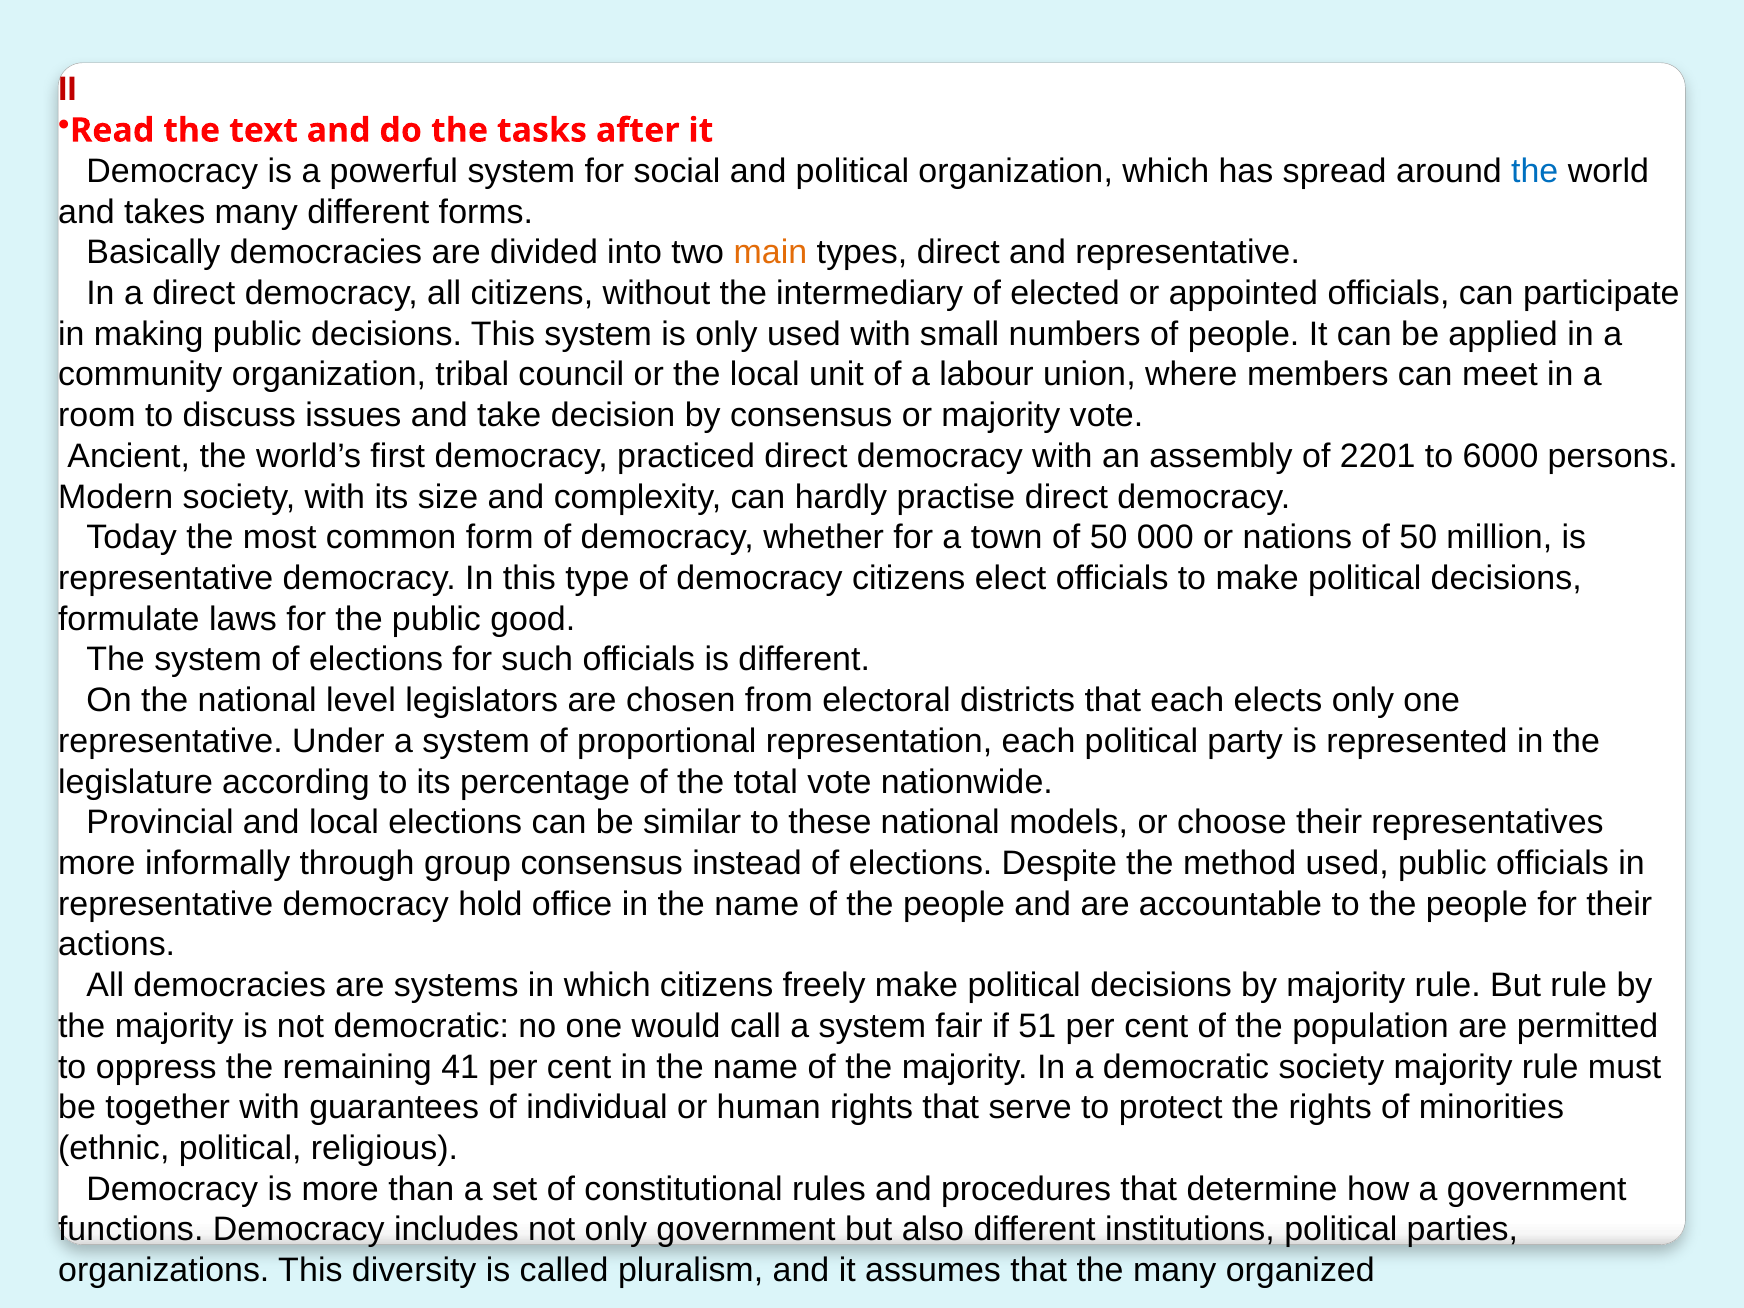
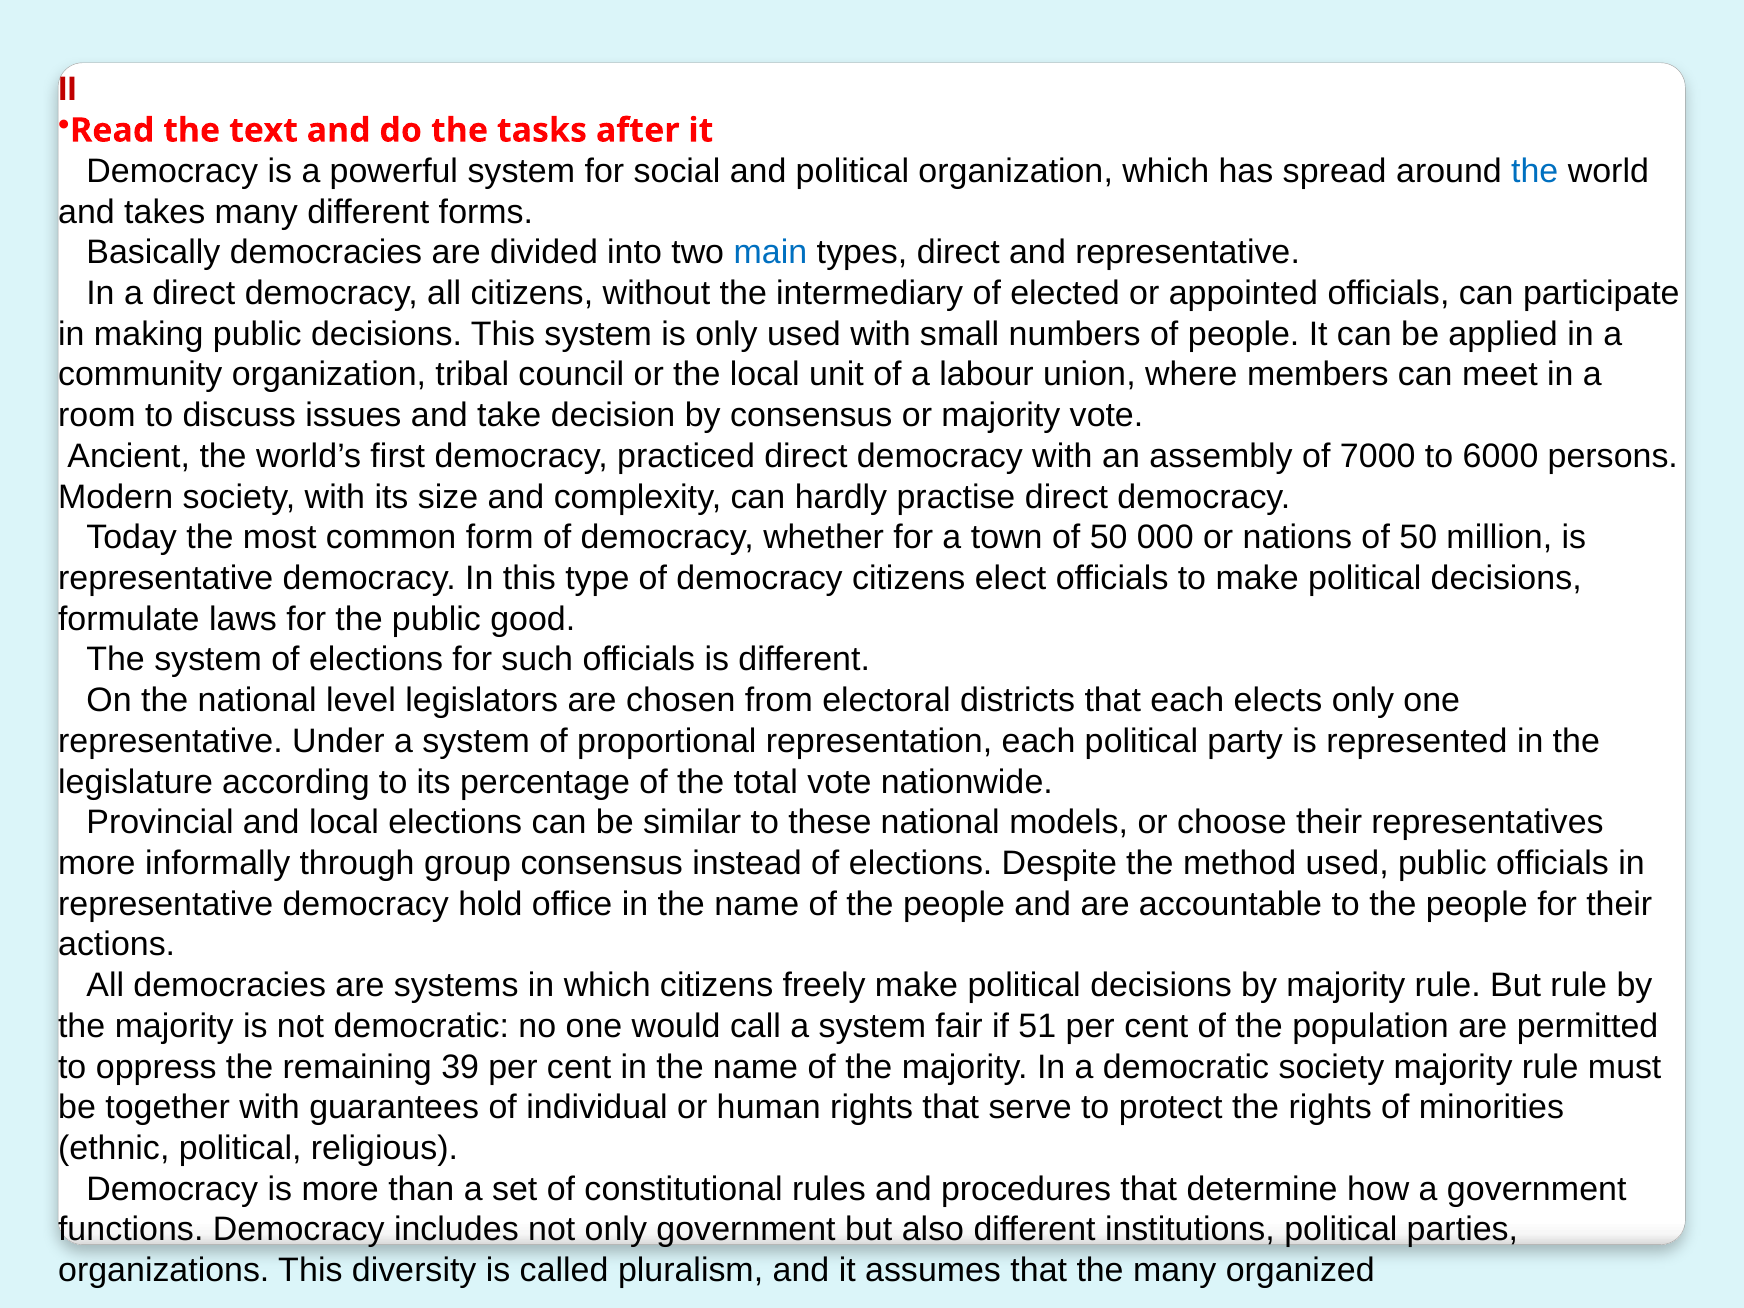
main colour: orange -> blue (771, 253)
2201: 2201 -> 7000 (1378, 456)
41: 41 -> 39 (460, 1067)
